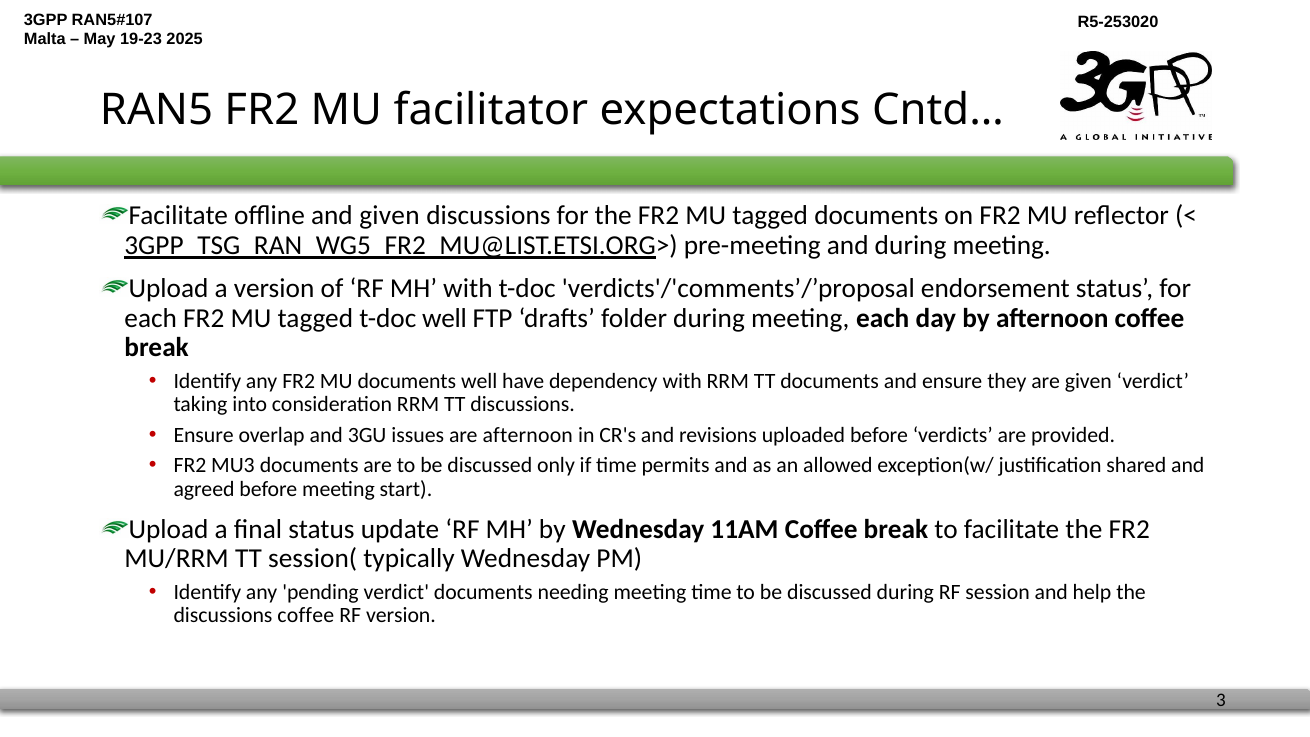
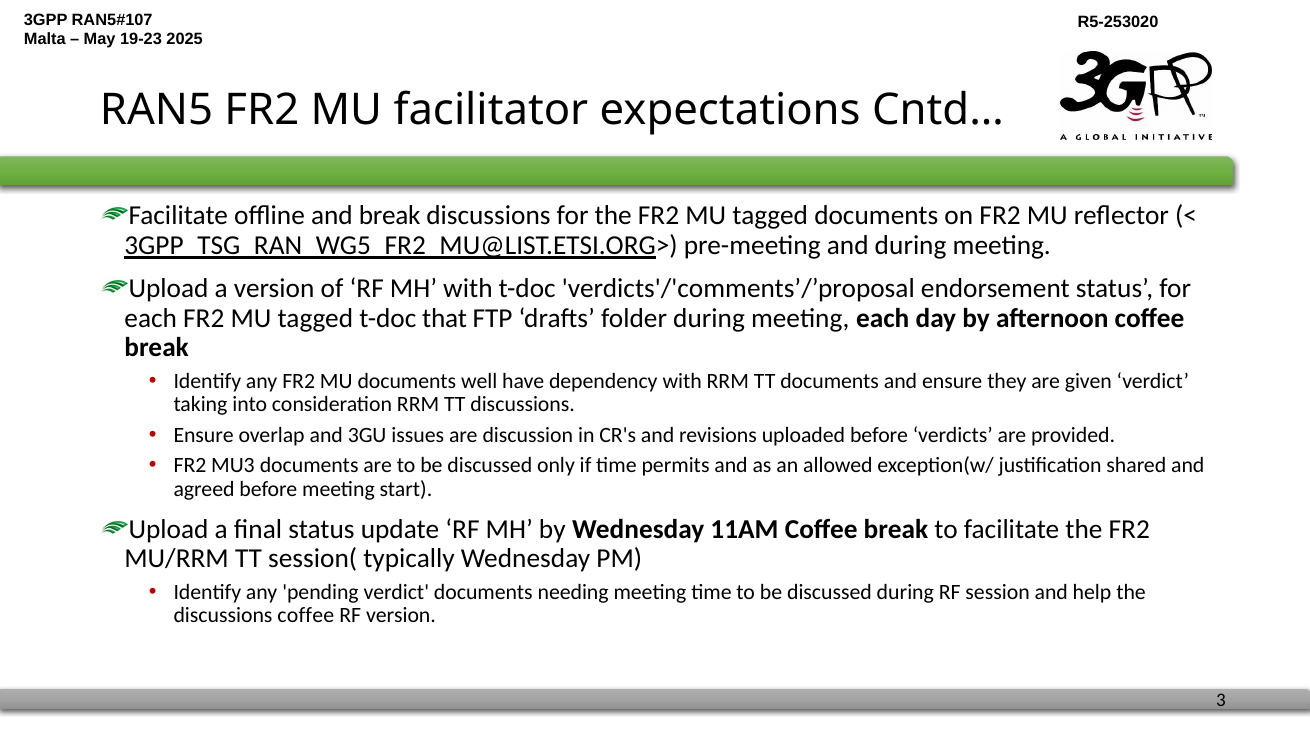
and given: given -> break (390, 216)
t-doc well: well -> that (445, 318)
are afternoon: afternoon -> discussion (528, 435)
